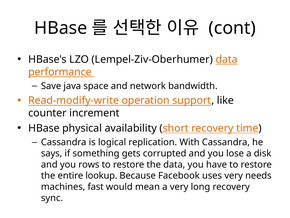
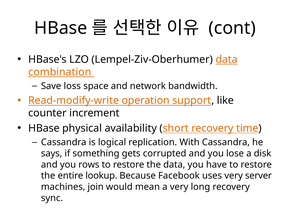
performance: performance -> combination (60, 72)
java: java -> loss (72, 86)
needs: needs -> server (258, 175)
fast: fast -> join (96, 186)
